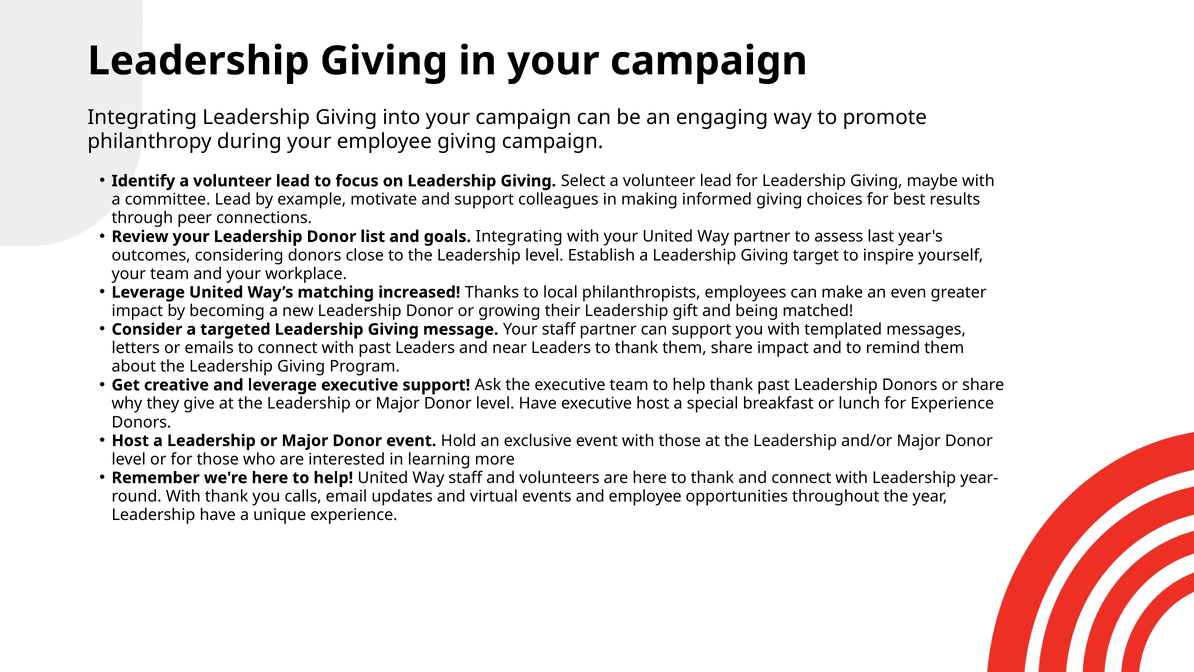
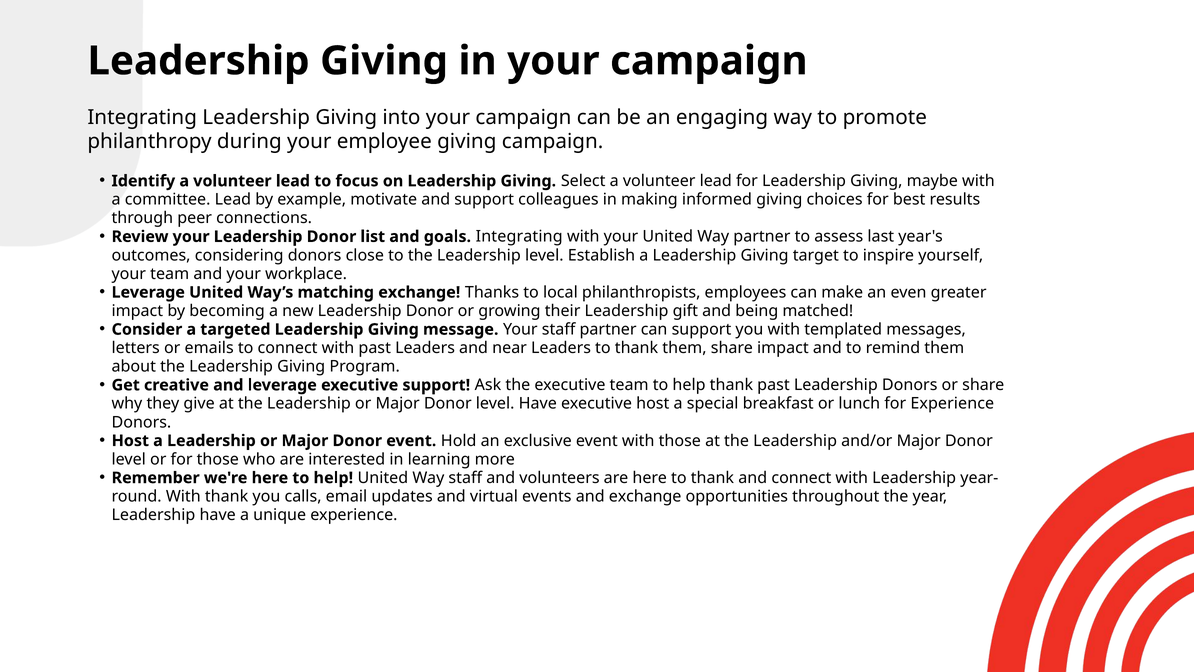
matching increased: increased -> exchange (419, 292)
and employee: employee -> exchange (645, 496)
